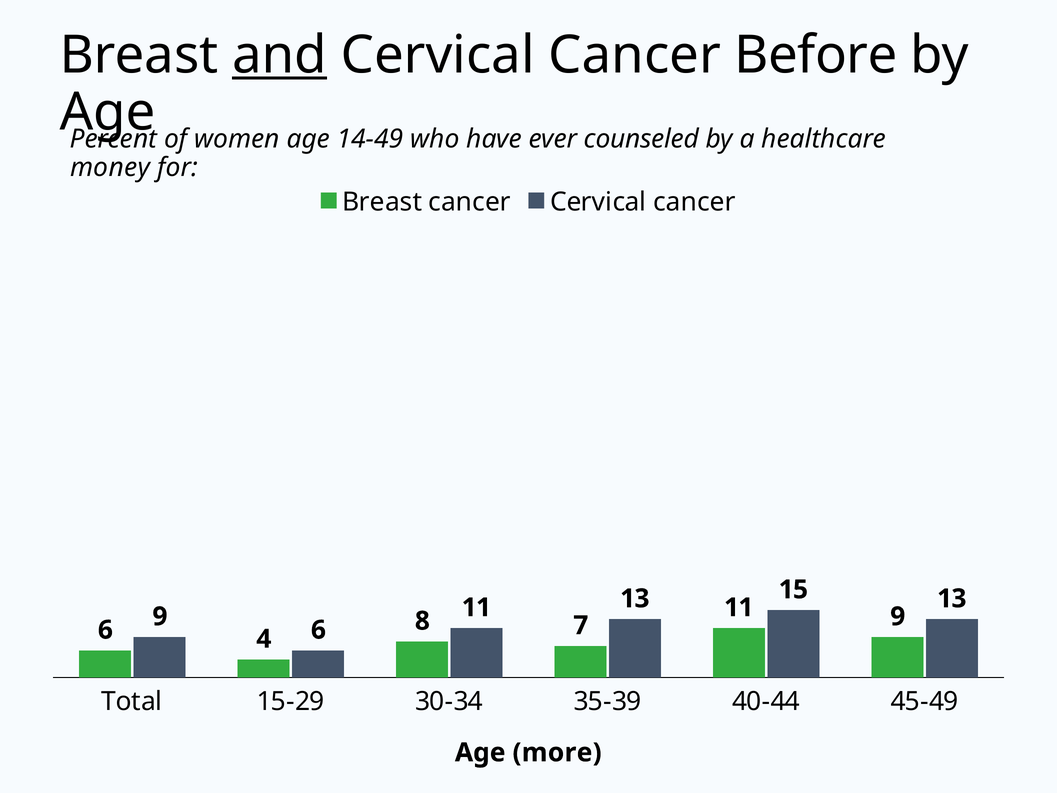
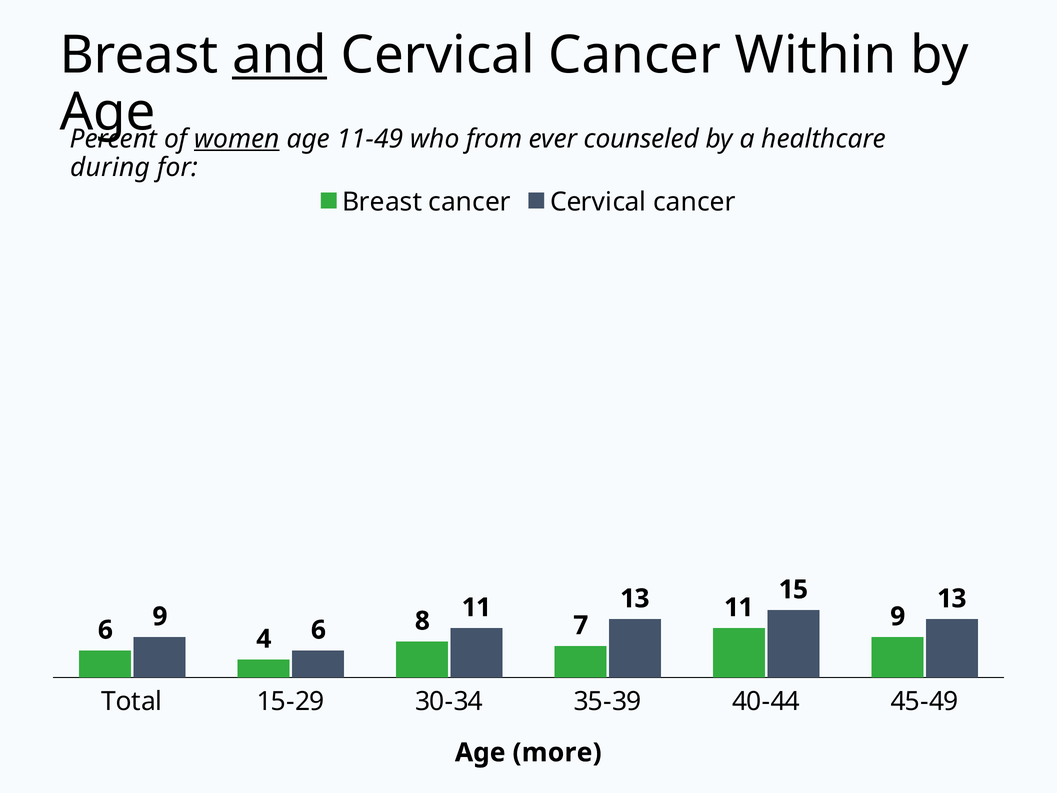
Before: Before -> Within (816, 55)
women underline: none -> present (237, 139)
14-49: 14-49 -> 11-49 (370, 139)
have: have -> from (494, 139)
money: money -> during (110, 167)
